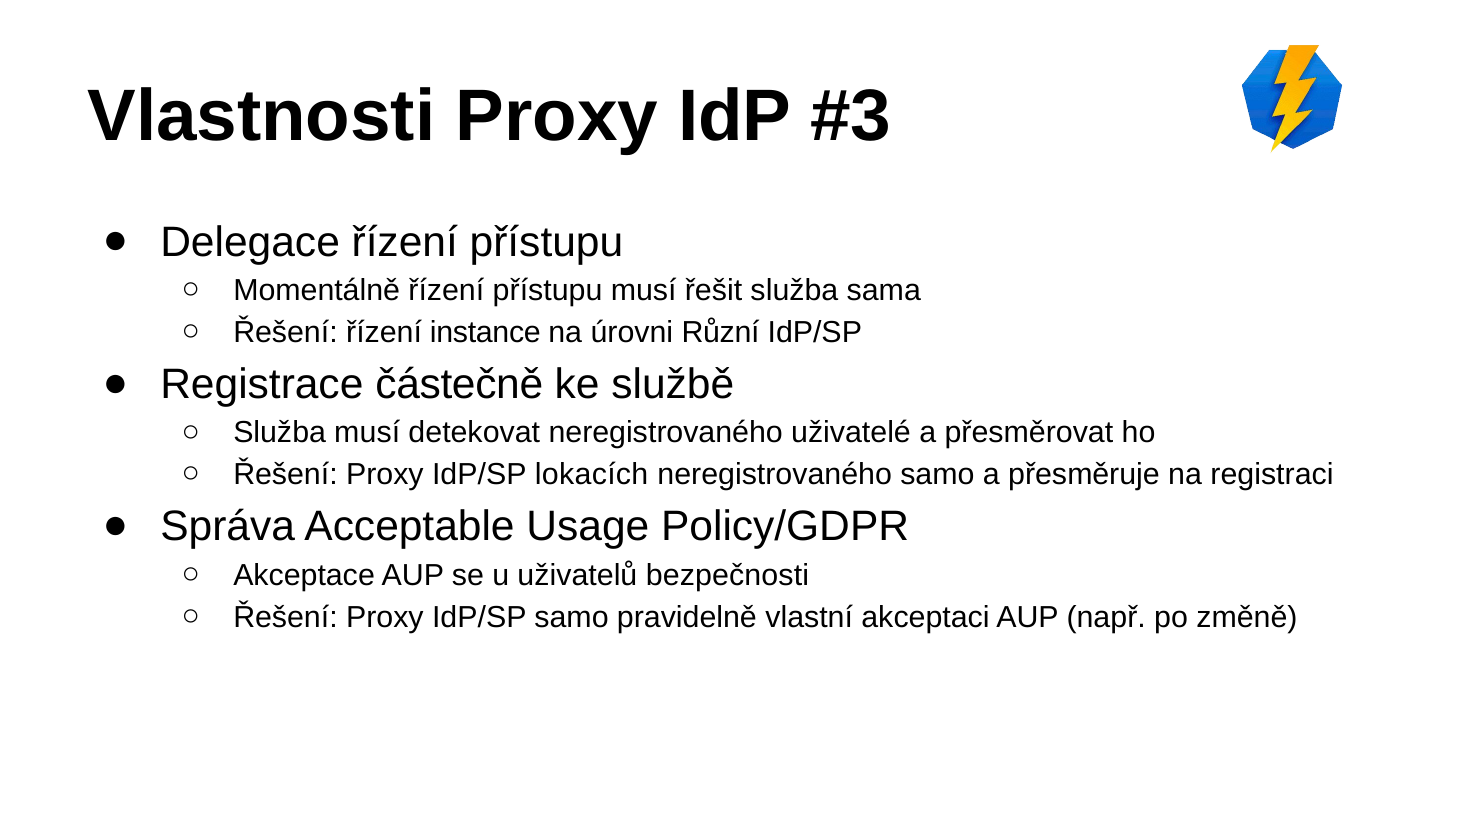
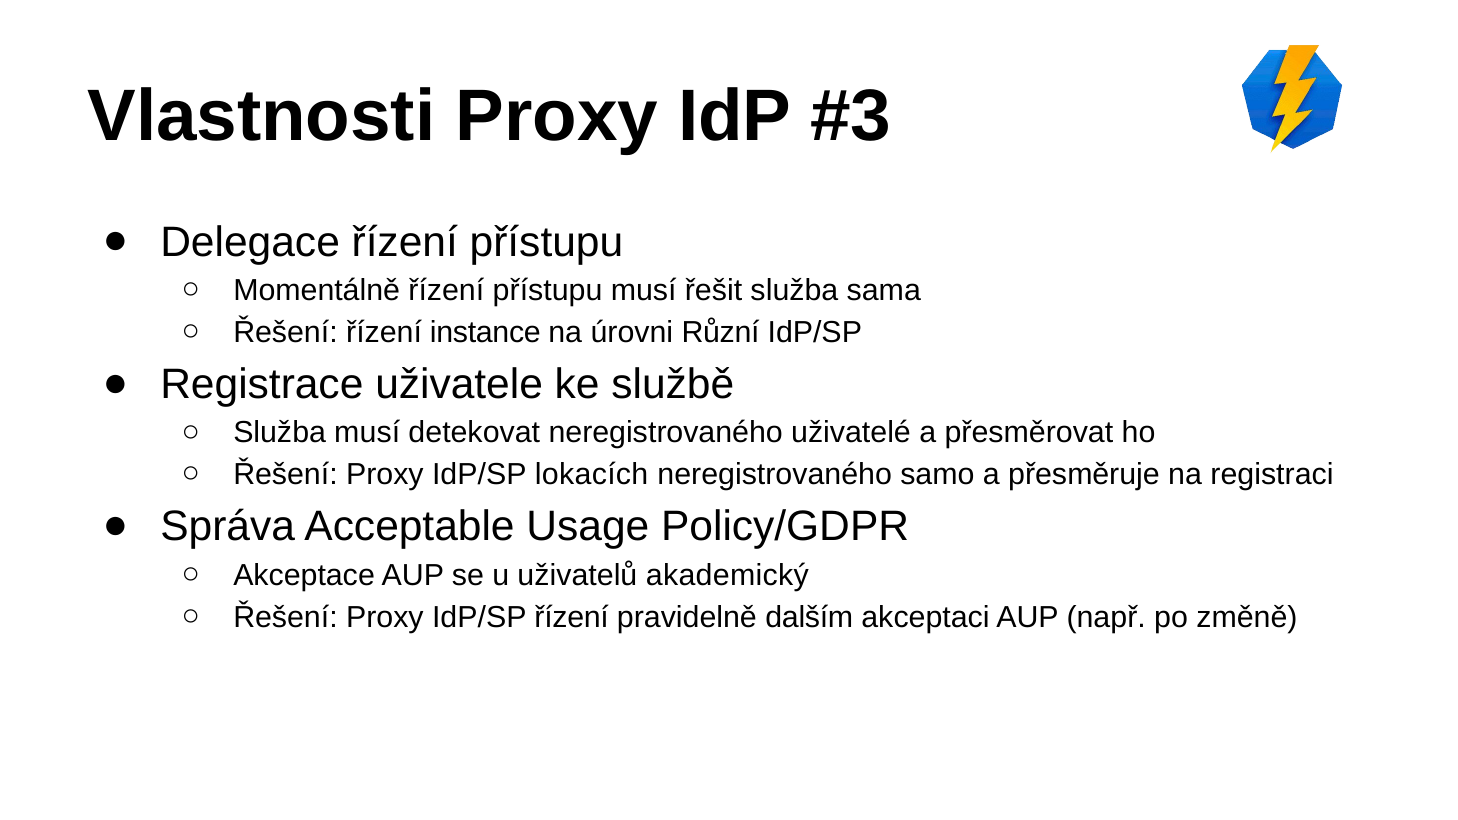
částečně: částečně -> uživatele (459, 385)
bezpečnosti: bezpečnosti -> akademický (727, 575)
IdP/SP samo: samo -> řízení (572, 617)
vlastní: vlastní -> dalším (809, 617)
